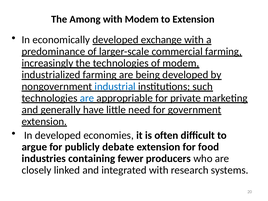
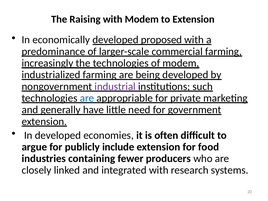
Among: Among -> Raising (85, 19)
exchange: exchange -> proposed (161, 40)
industrial colour: blue -> purple (115, 86)
debate: debate -> include (118, 147)
